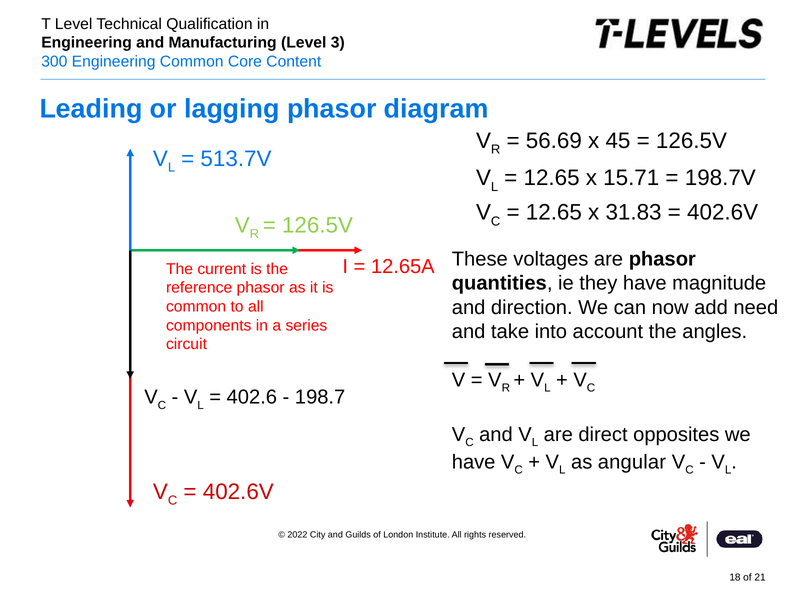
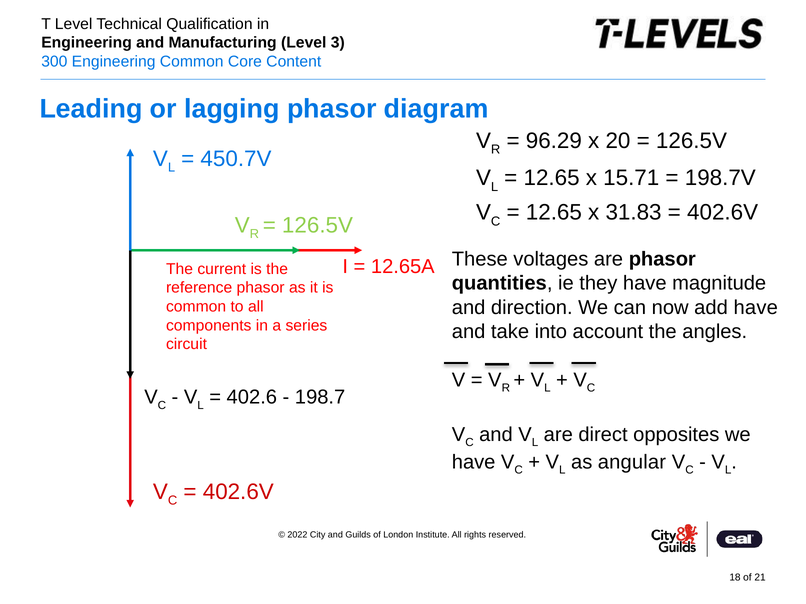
56.69: 56.69 -> 96.29 (554, 141)
45: 45 -> 20 (618, 141)
513.7V: 513.7V -> 450.7V (236, 159)
add need: need -> have (756, 308)
